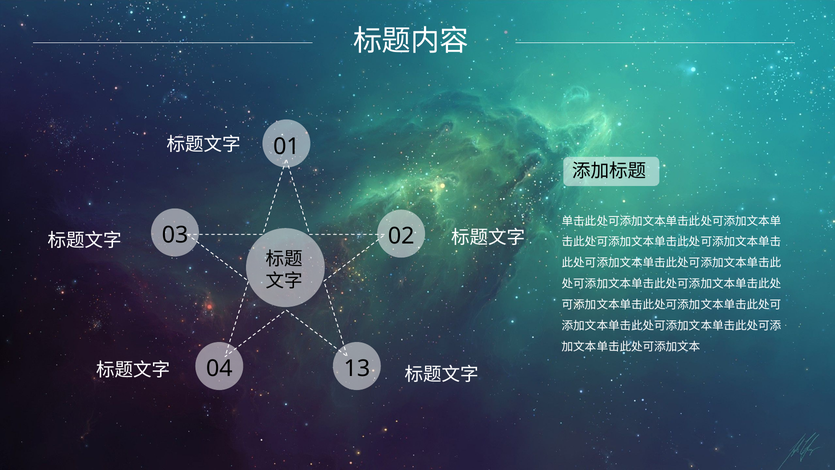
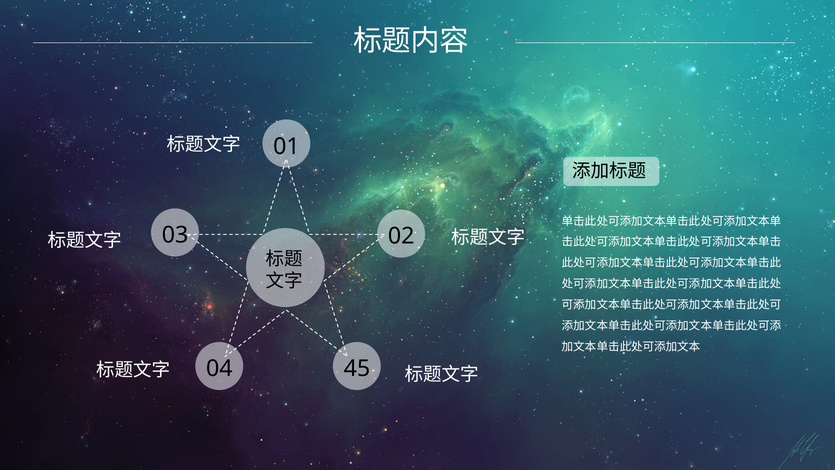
13: 13 -> 45 (357, 368)
